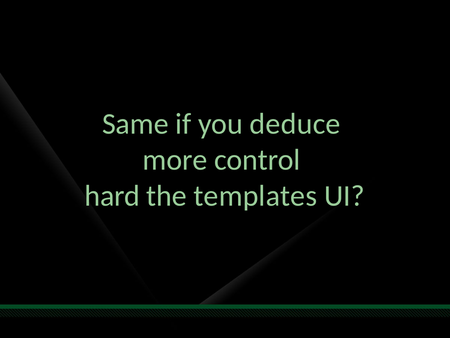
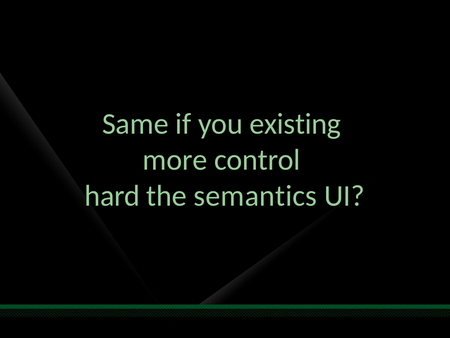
deduce: deduce -> existing (295, 124)
templates: templates -> semantics (255, 196)
